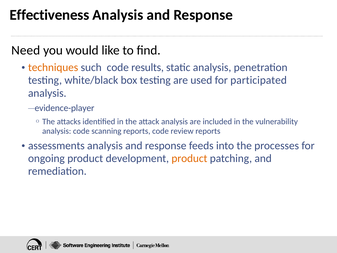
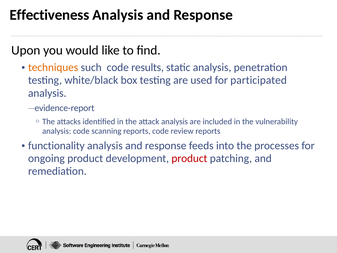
Need: Need -> Upon (26, 50)
evidence-player: evidence-player -> evidence-report (65, 108)
assessments: assessments -> functionality (56, 145)
product colour: orange -> red (189, 158)
